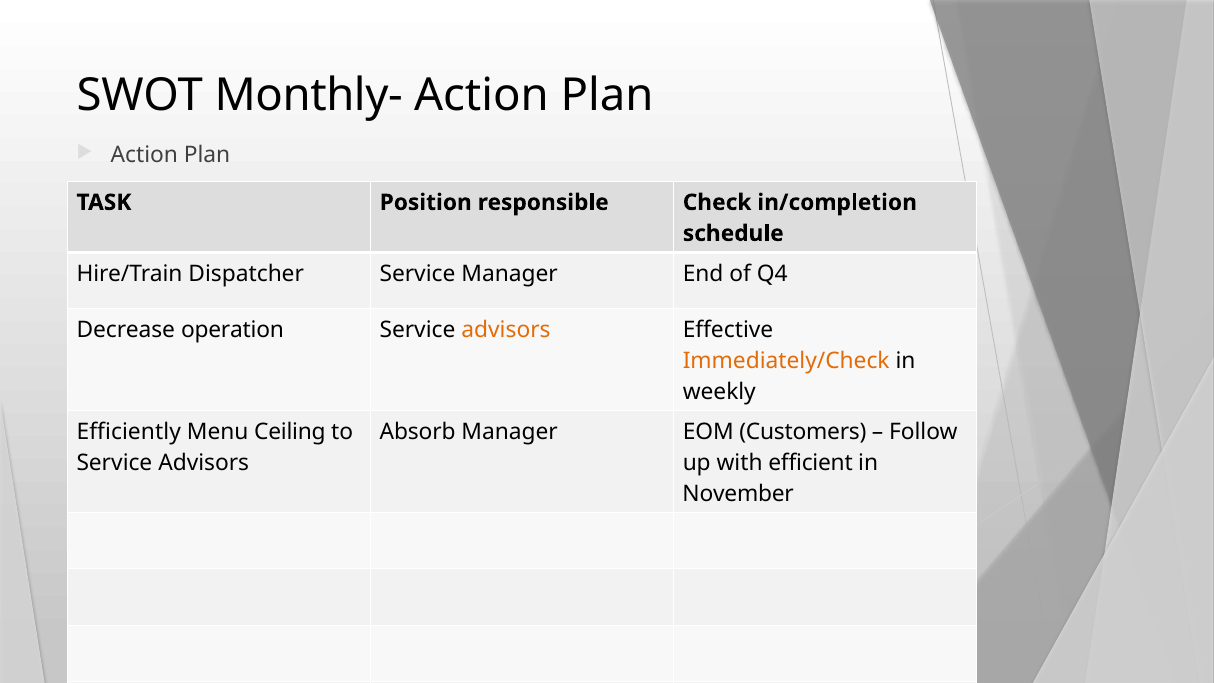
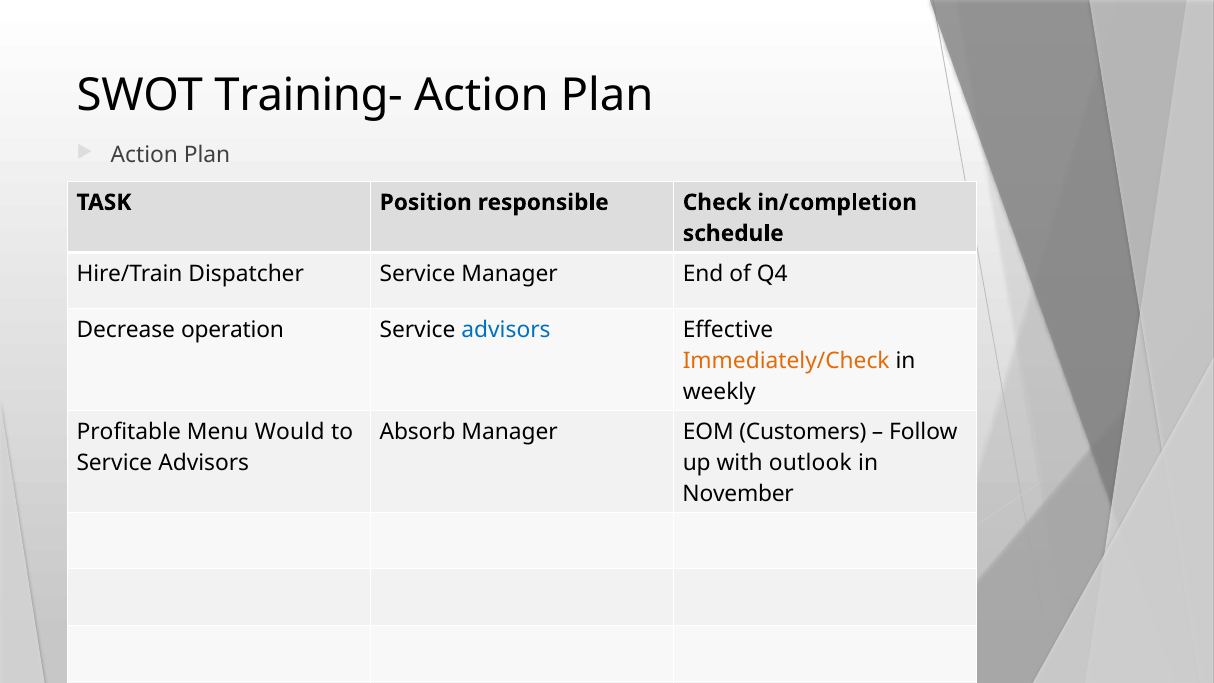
Monthly-: Monthly- -> Training- (309, 96)
advisors colour: orange -> blue (506, 330)
Efficiently: Efficiently -> Profitable (129, 432)
Ceiling: Ceiling -> Would (290, 432)
efficient: efficient -> outlook (810, 463)
